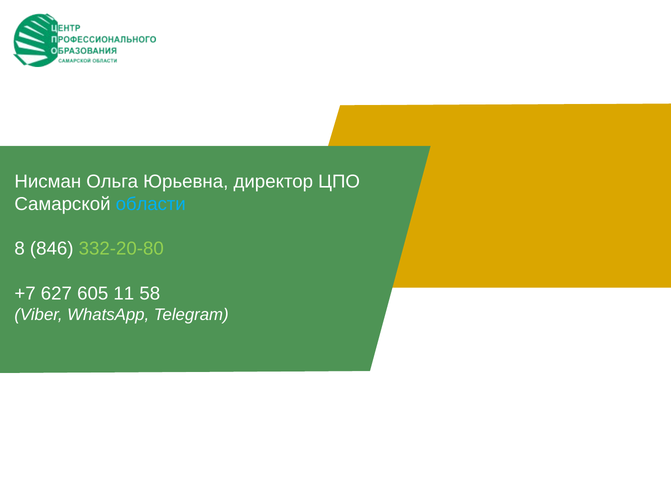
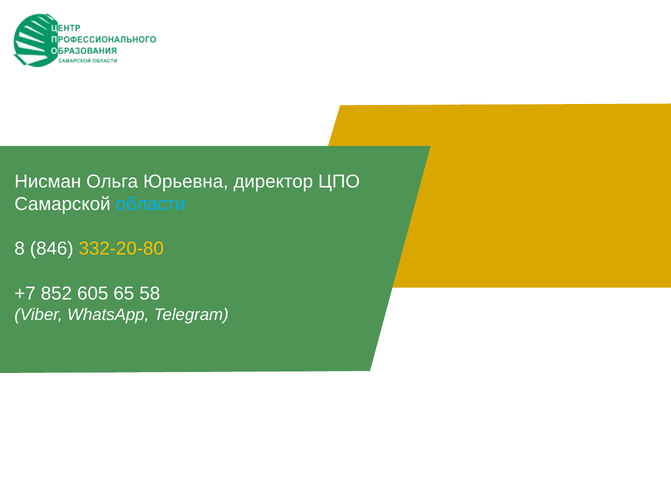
332-20-80 colour: light green -> yellow (121, 249)
627: 627 -> 852 (56, 294)
11: 11 -> 65 (124, 294)
